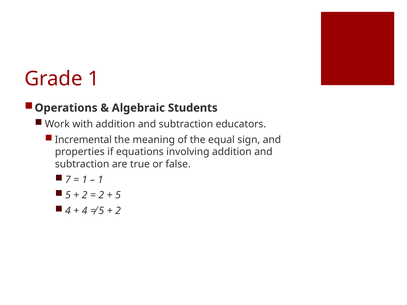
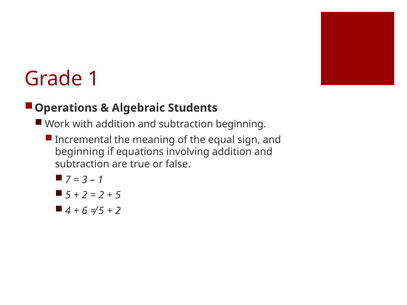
subtraction educators: educators -> beginning (241, 124)
properties: properties -> beginning (80, 152)
1: 1 -> 3 (85, 180)
4: 4 -> 6 (85, 211)
